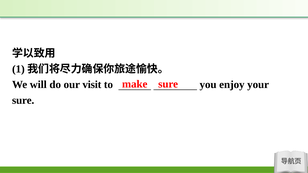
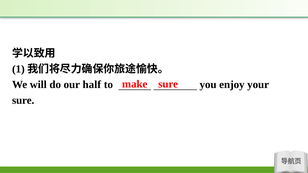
visit: visit -> half (92, 85)
